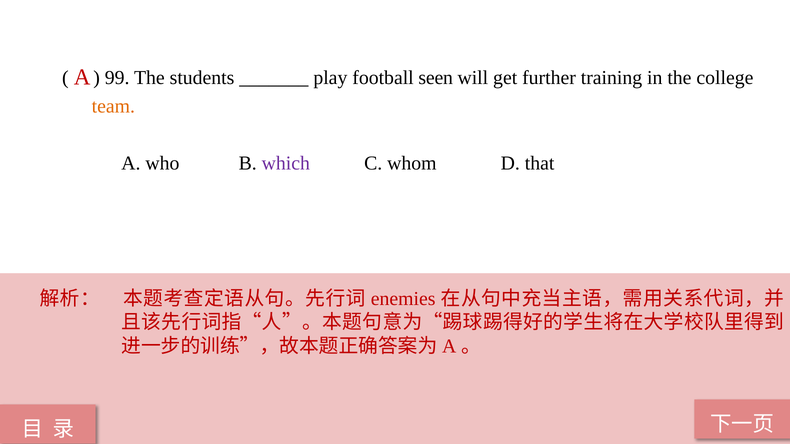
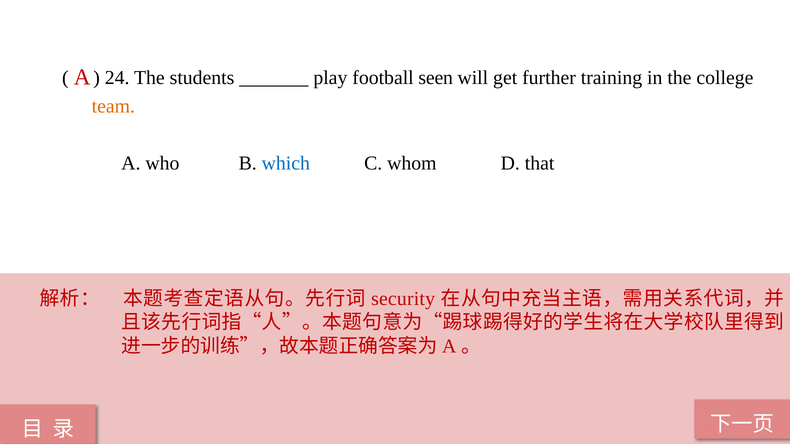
99: 99 -> 24 (117, 78)
which colour: purple -> blue (286, 163)
enemies: enemies -> security (403, 299)
